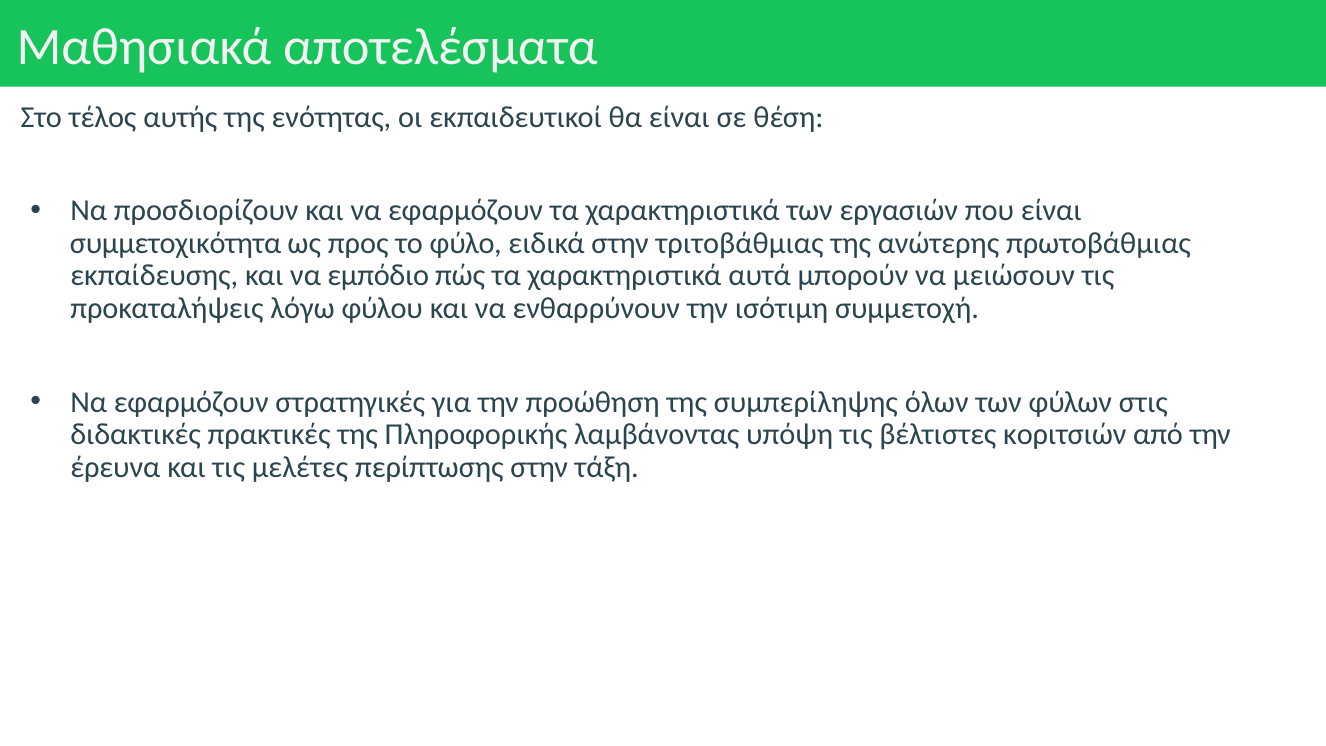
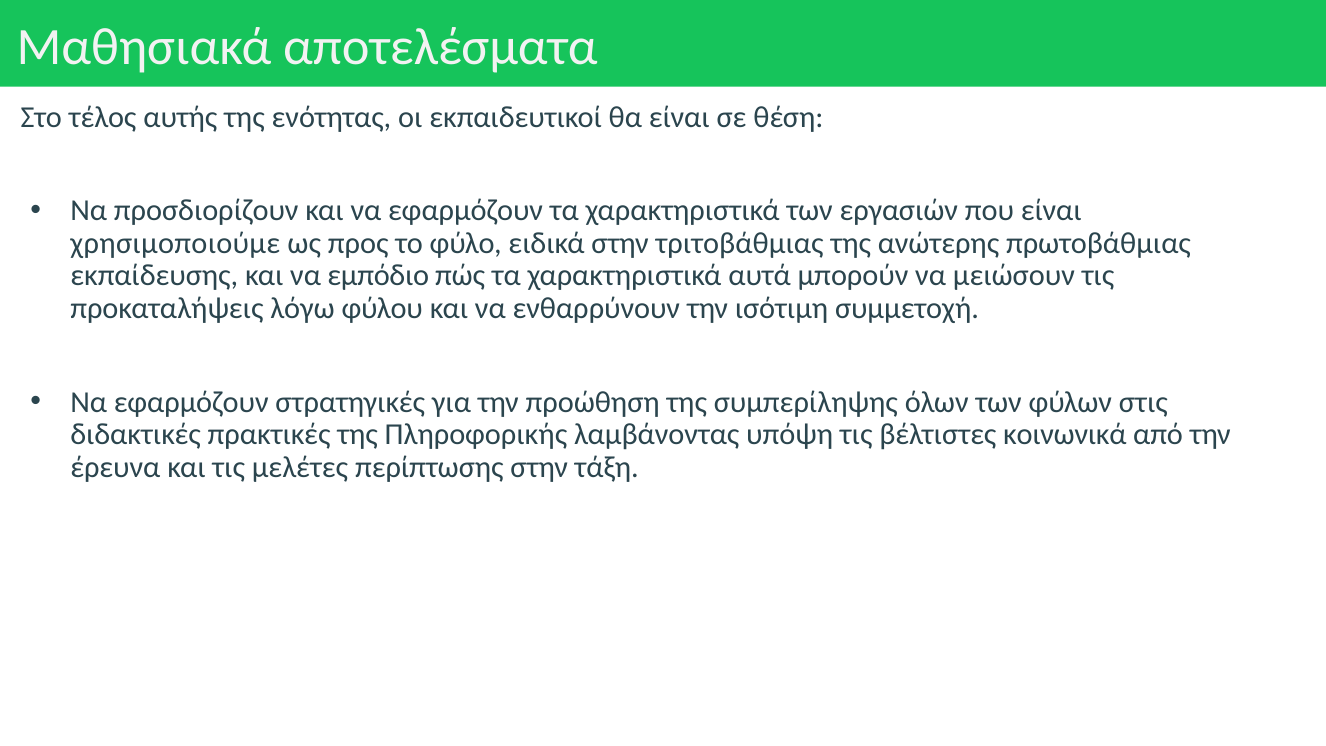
συμμετοχικότητα: συμμετοχικότητα -> χρησιμοποιούμε (175, 243)
κοριτσιών: κοριτσιών -> κοινωνικά (1065, 435)
